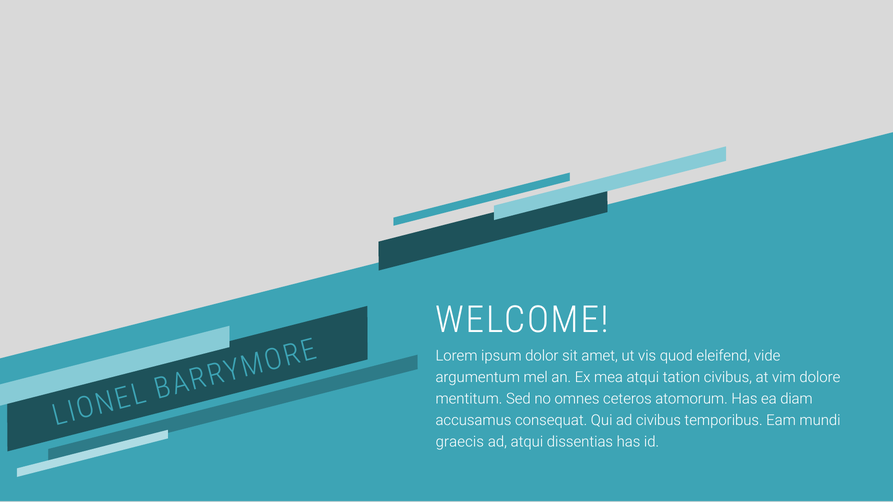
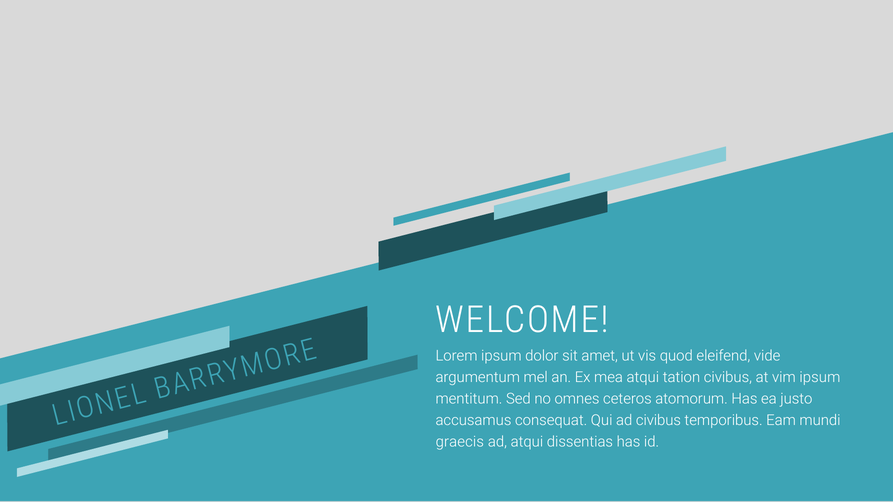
vim dolore: dolore -> ipsum (820, 378)
diam: diam -> justo (796, 399)
